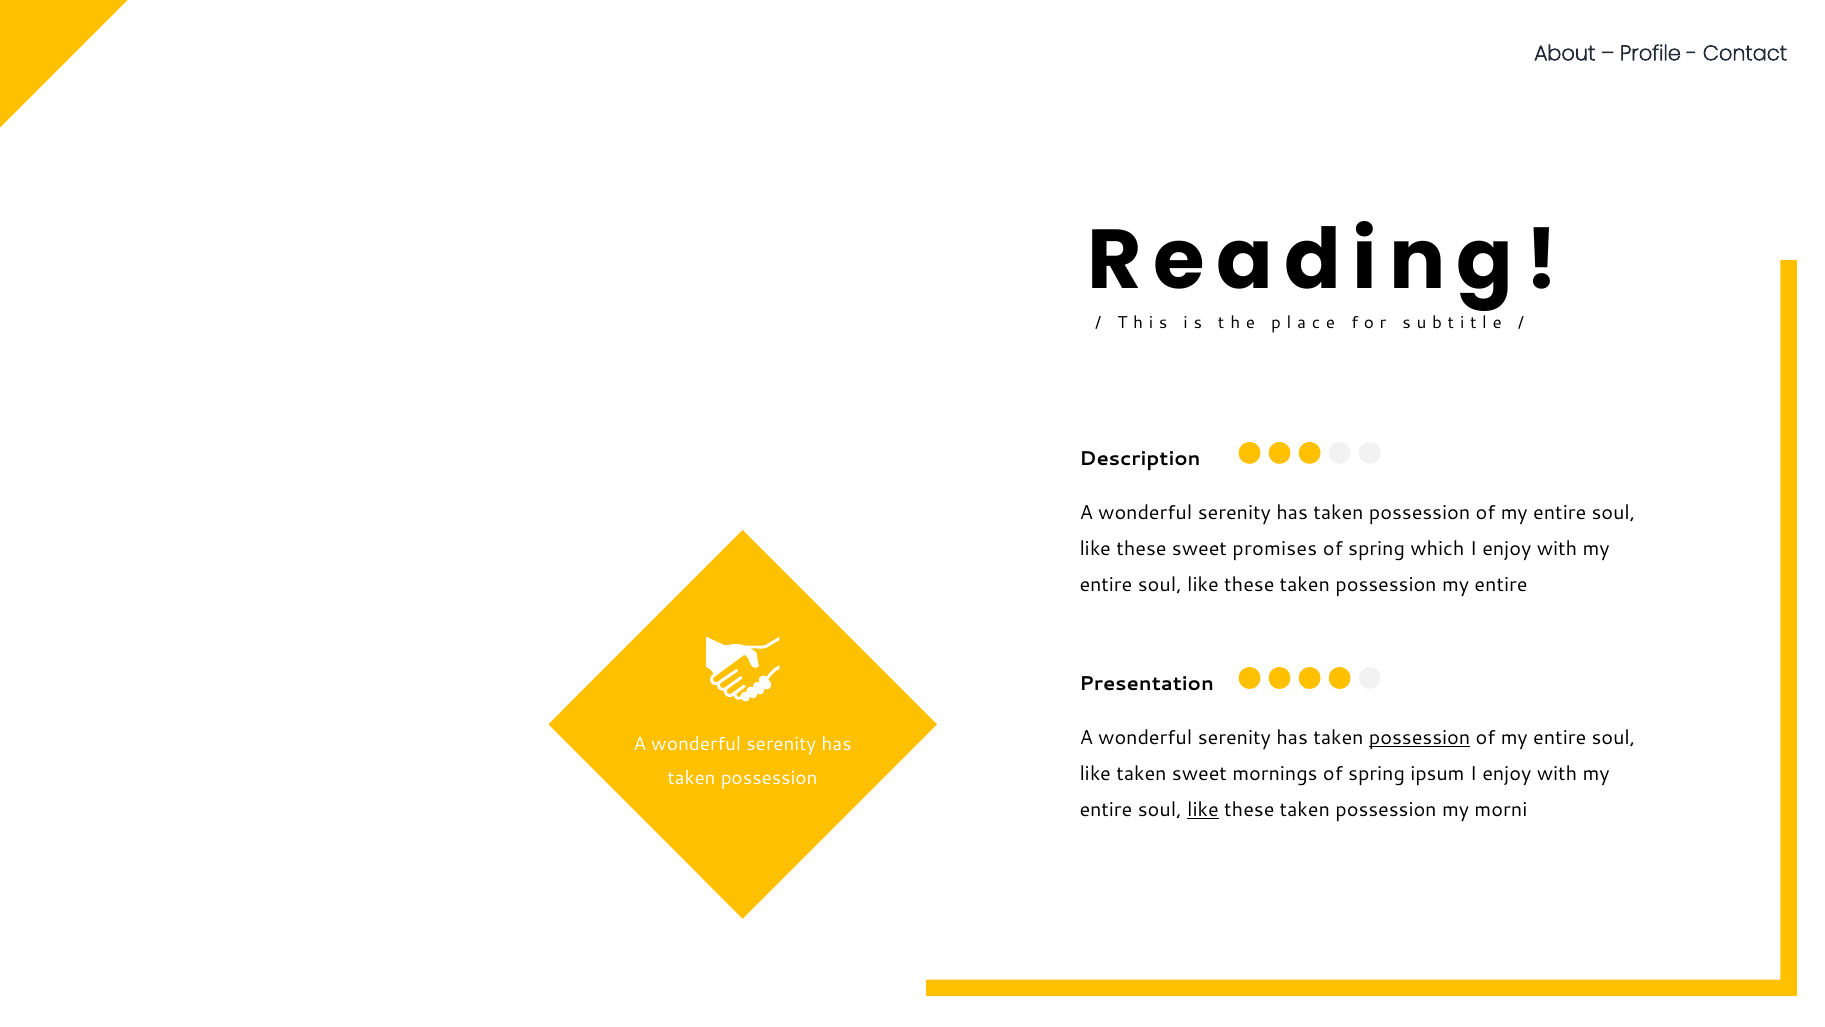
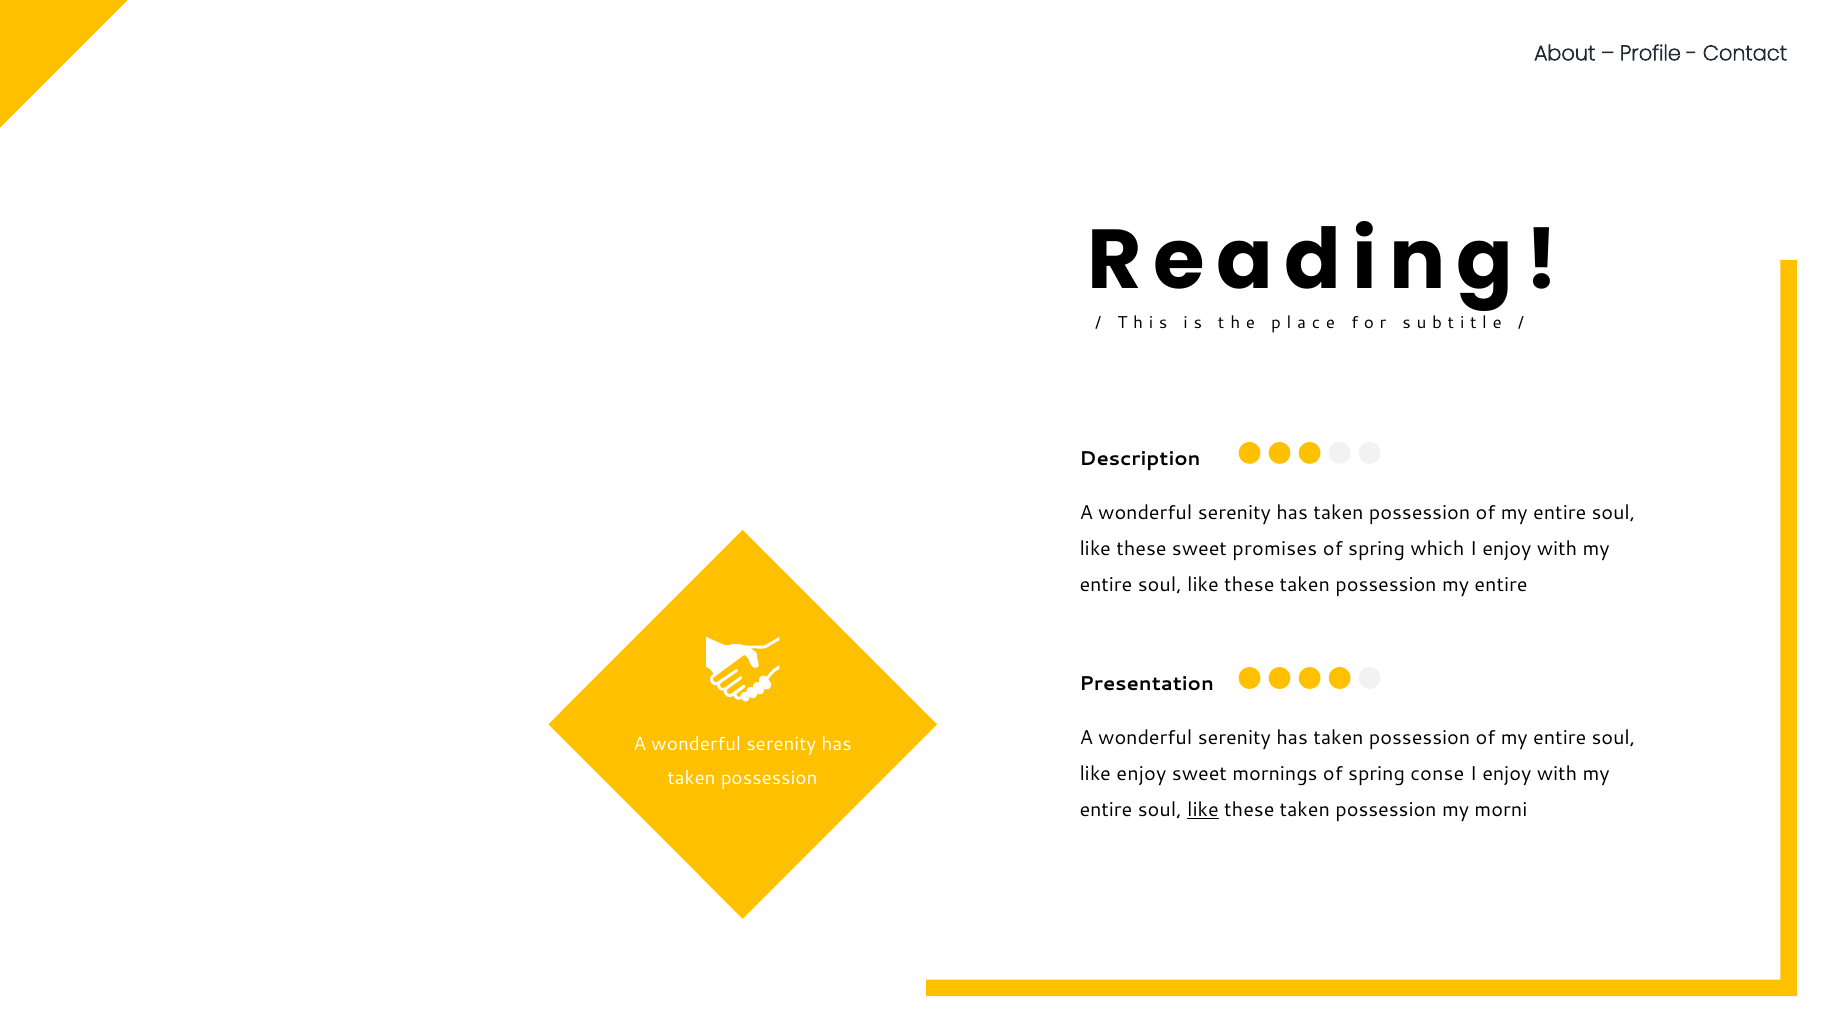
possession underline: present -> none (1420, 738)
like taken: taken -> enjoy (1141, 773)
ipsum: ipsum -> conse (1437, 773)
